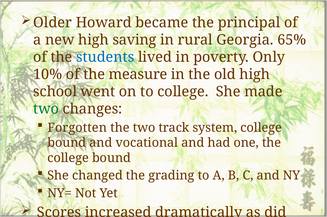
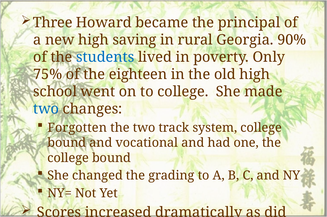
Older: Older -> Three (53, 23)
65%: 65% -> 90% (292, 40)
10%: 10% -> 75% (48, 74)
measure: measure -> eighteen (138, 74)
two colour: green -> blue (46, 109)
